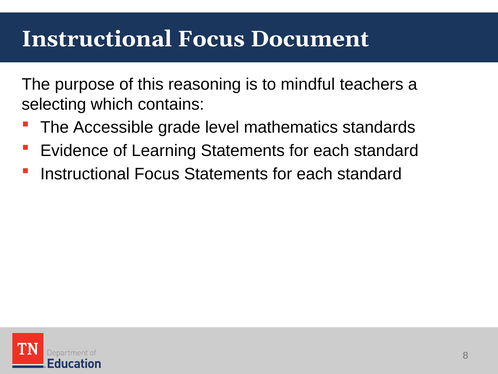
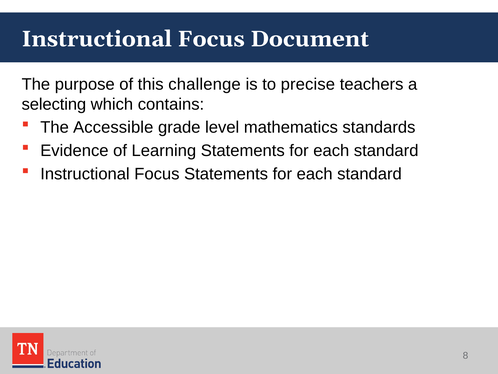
reasoning: reasoning -> challenge (205, 84)
mindful: mindful -> precise (308, 84)
